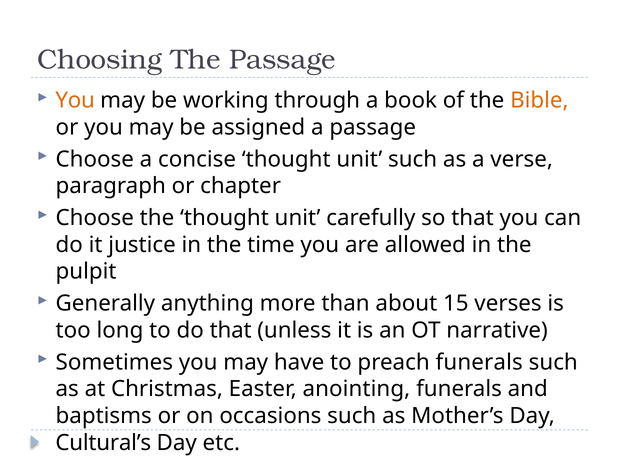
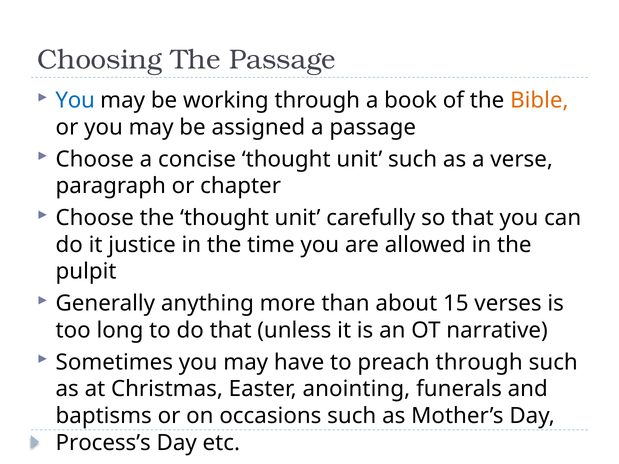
You colour: orange -> blue (75, 101)
preach funerals: funerals -> through (479, 362)
Cultural’s: Cultural’s -> Process’s (103, 443)
